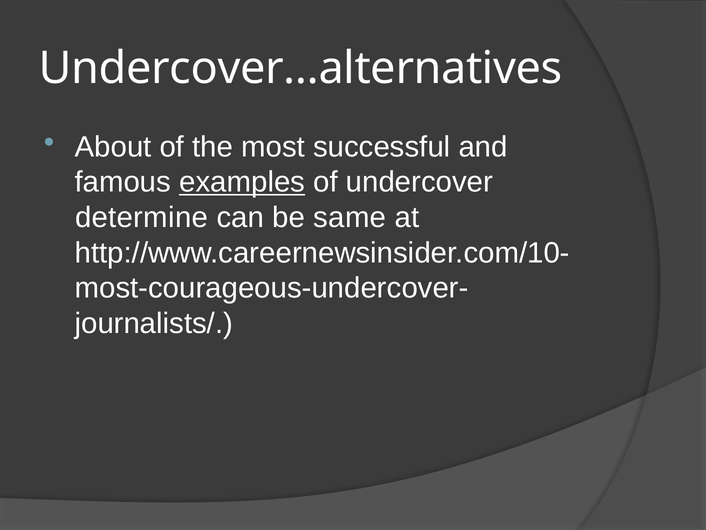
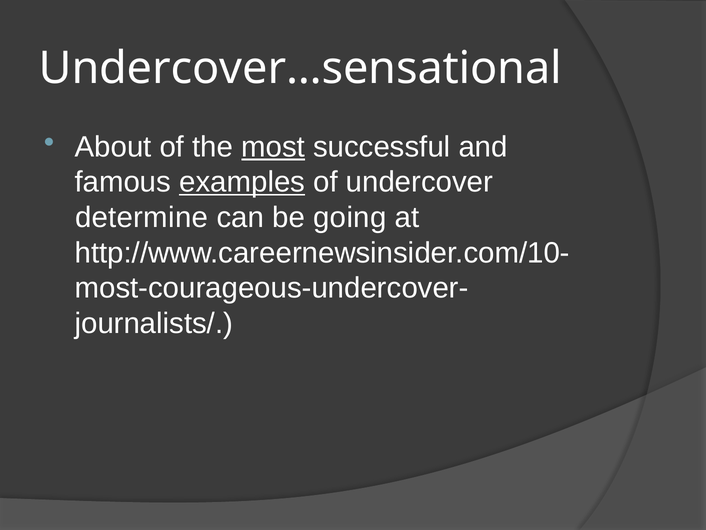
Undercover…alternatives: Undercover…alternatives -> Undercover…sensational (300, 68)
most underline: none -> present (273, 147)
same: same -> going (350, 217)
